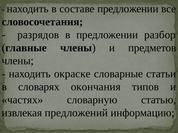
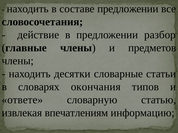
разрядов: разрядов -> действие (38, 35)
окраске: окраске -> десятки (72, 74)
частях: частях -> ответе (22, 100)
предложений: предложений -> впечатлениям (76, 113)
